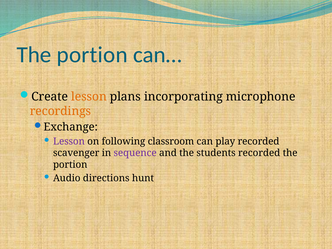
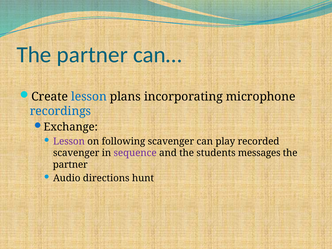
portion: portion -> partner (92, 55)
lesson colour: orange -> blue (89, 97)
recordings colour: orange -> blue (60, 111)
following classroom: classroom -> scavenger (171, 141)
students recorded: recorded -> messages (259, 153)
portion: portion -> partner (70, 165)
